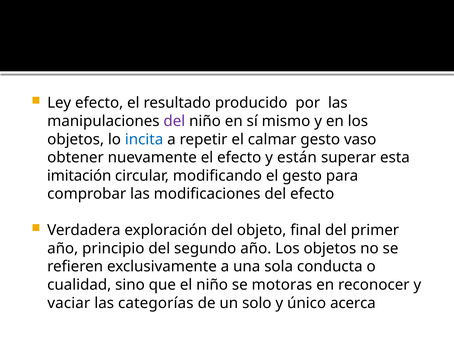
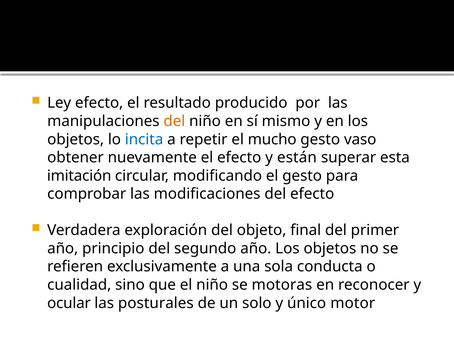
del colour: purple -> orange (174, 121)
calmar: calmar -> mucho (272, 139)
vaciar: vaciar -> ocular (69, 303)
categorías: categorías -> posturales (156, 303)
acerca: acerca -> motor (353, 303)
